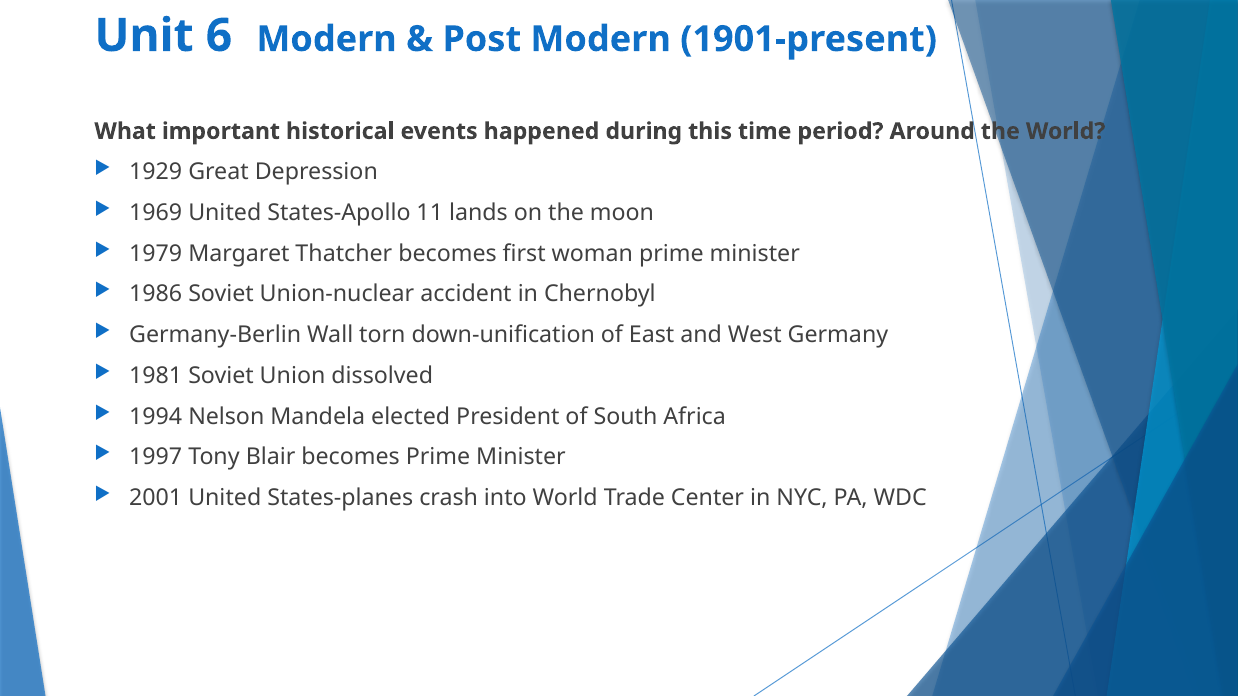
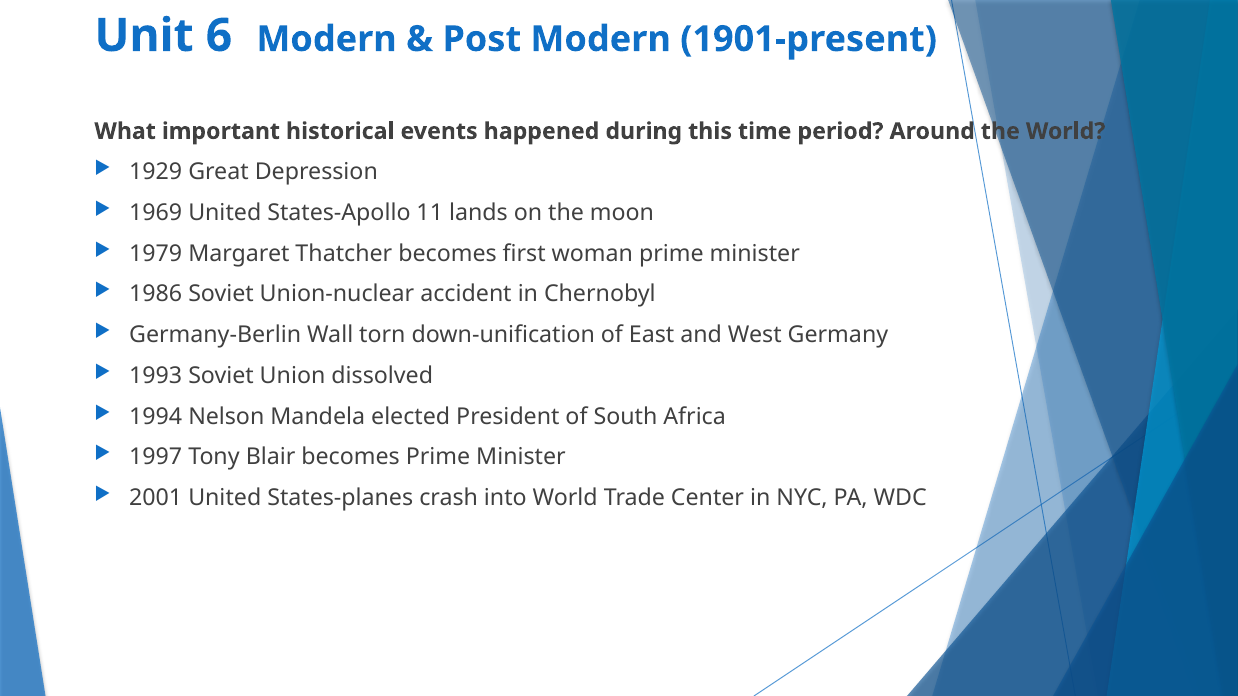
1981: 1981 -> 1993 (156, 376)
